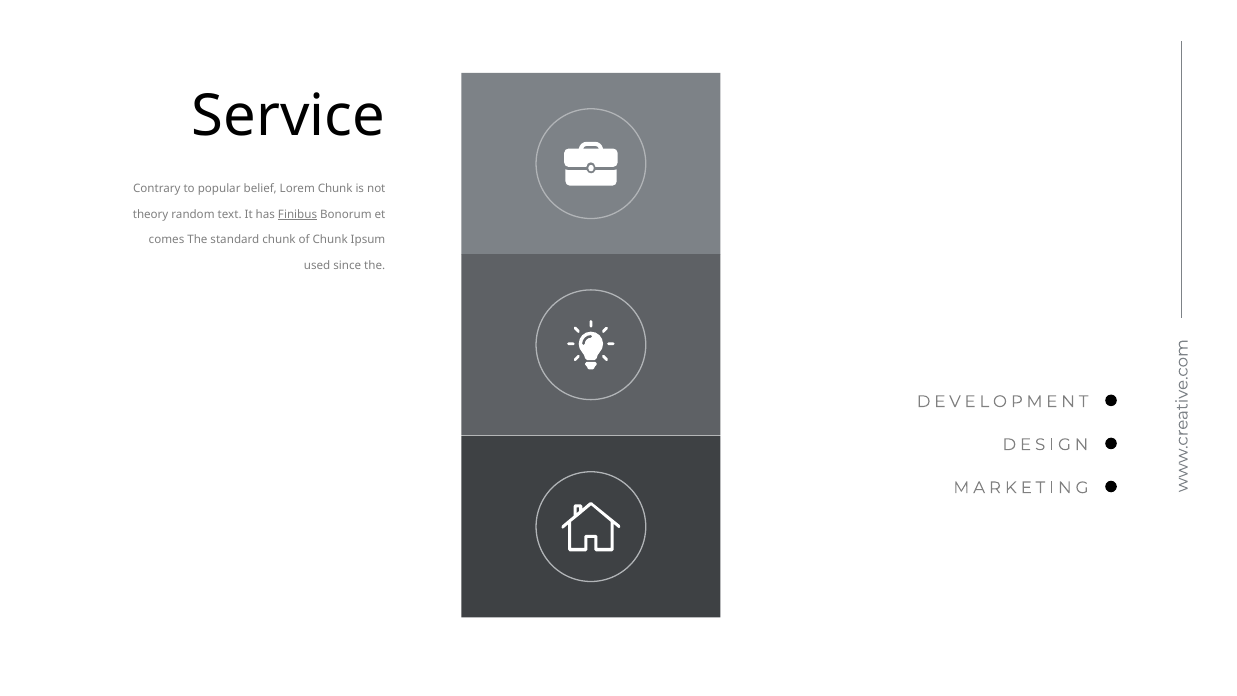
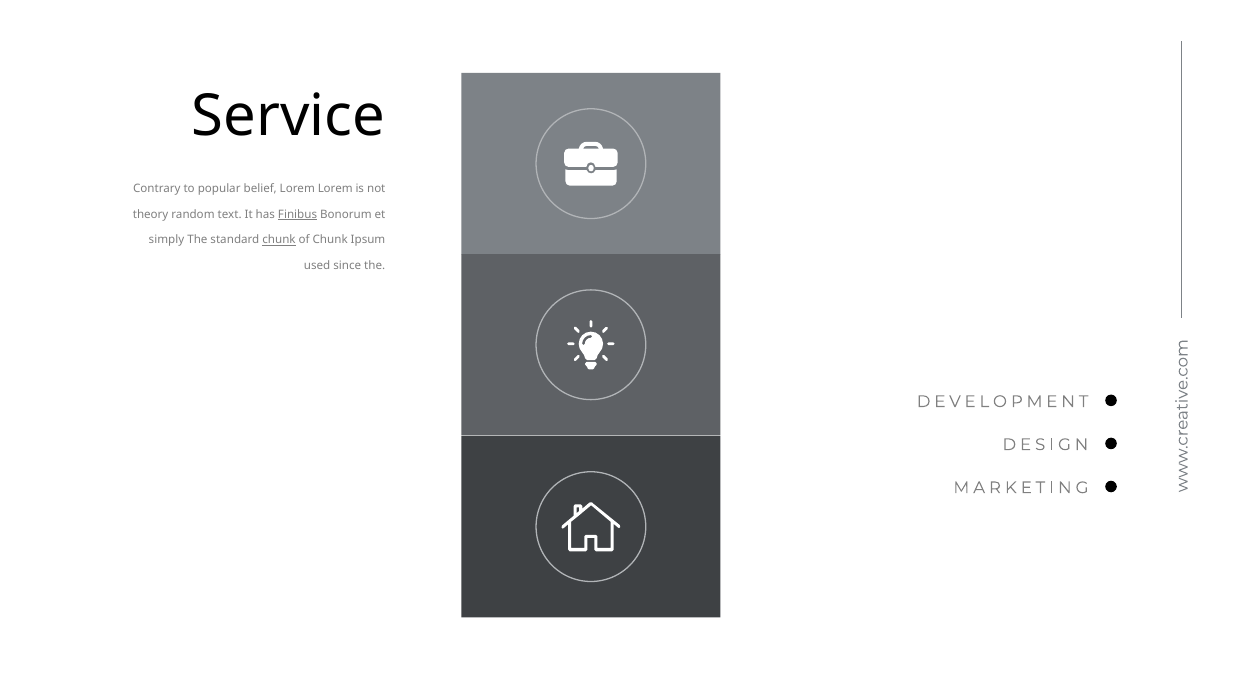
Lorem Chunk: Chunk -> Lorem (335, 189)
comes: comes -> simply (167, 240)
chunk underline: none -> present (279, 240)
